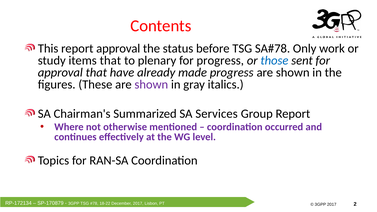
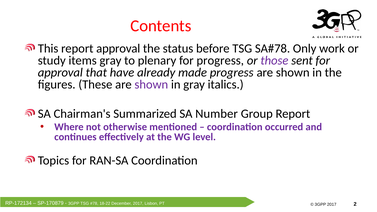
items that: that -> gray (110, 60)
those colour: blue -> purple (274, 60)
Services: Services -> Number (217, 114)
